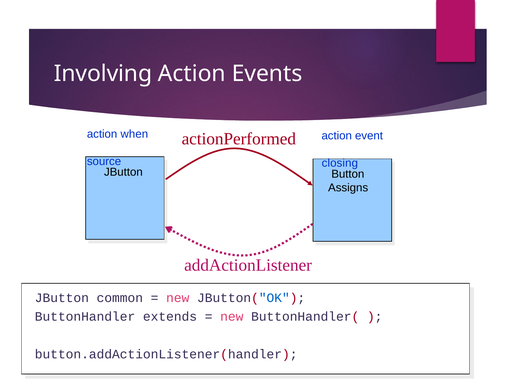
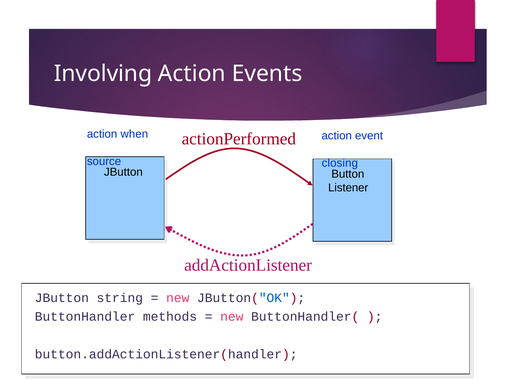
Assigns: Assigns -> Listener (348, 188)
common: common -> string (120, 298)
extends: extends -> methods (170, 317)
